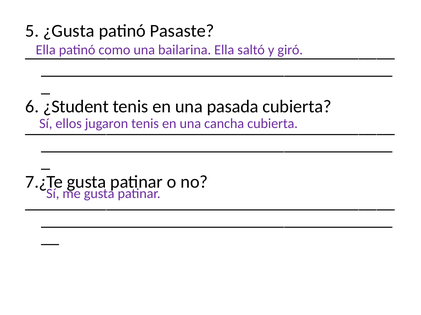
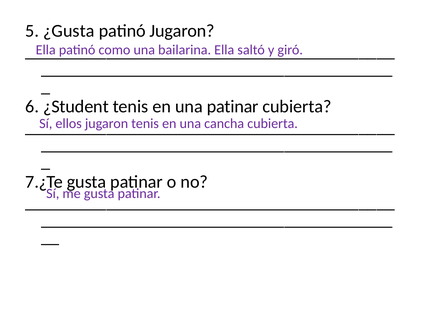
patinó Pasaste: Pasaste -> Jugaron (182, 31)
una pasada: pasada -> patinar (233, 107)
